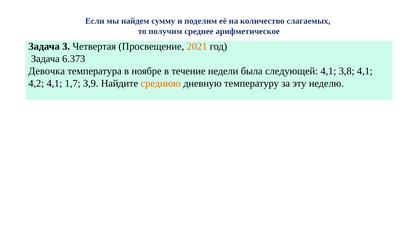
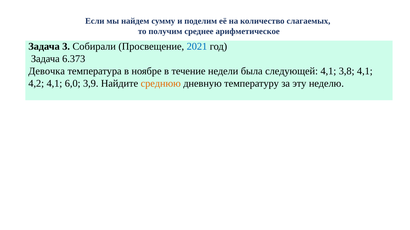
Четвертая: Четвертая -> Собирали (94, 47)
2021 colour: orange -> blue (197, 47)
1,7: 1,7 -> 6,0 (73, 84)
